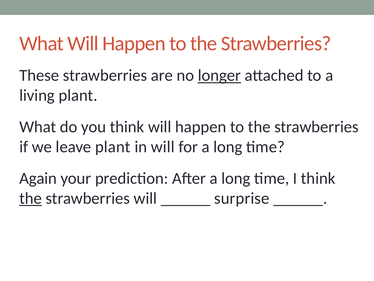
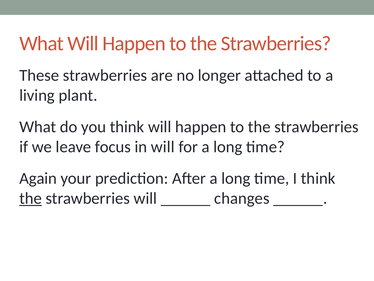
longer underline: present -> none (219, 75)
leave plant: plant -> focus (113, 147)
surprise: surprise -> changes (242, 198)
